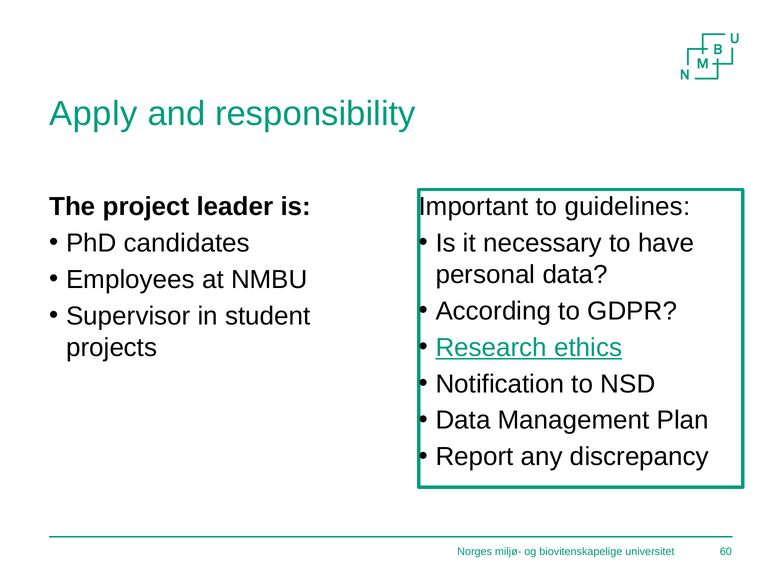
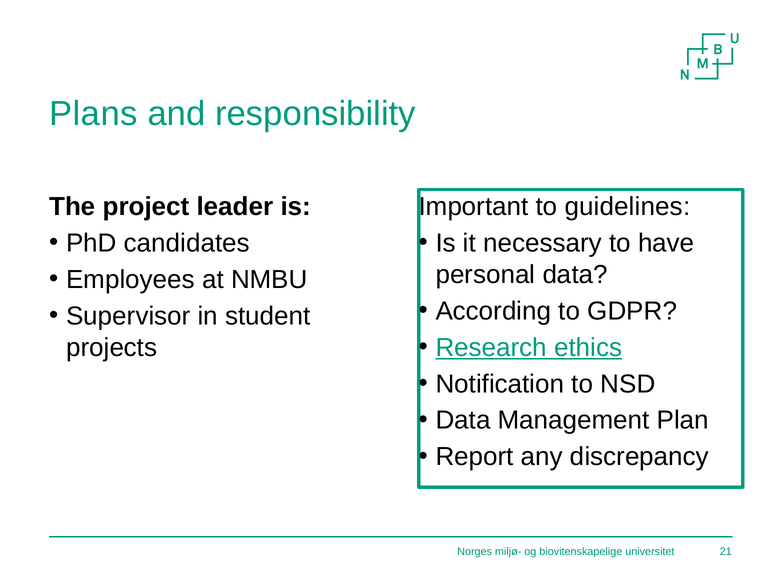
Apply: Apply -> Plans (93, 114)
60: 60 -> 21 (726, 552)
